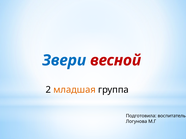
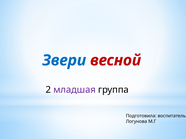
младшая colour: orange -> purple (75, 90)
